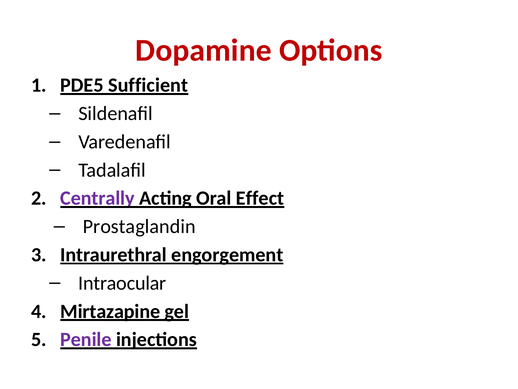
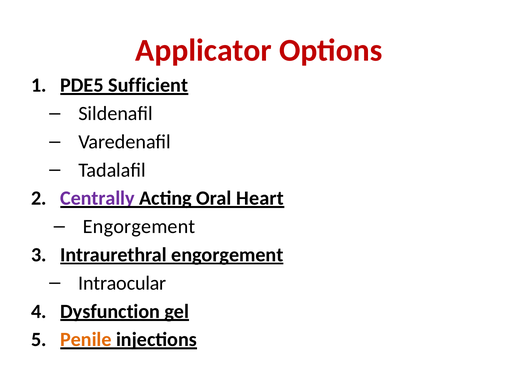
Dopamine: Dopamine -> Applicator (204, 50)
Effect: Effect -> Heart (260, 198)
Prostaglandin: Prostaglandin -> Engorgement (139, 226)
Mirtazapine: Mirtazapine -> Dysfunction (110, 311)
Penile colour: purple -> orange (86, 339)
